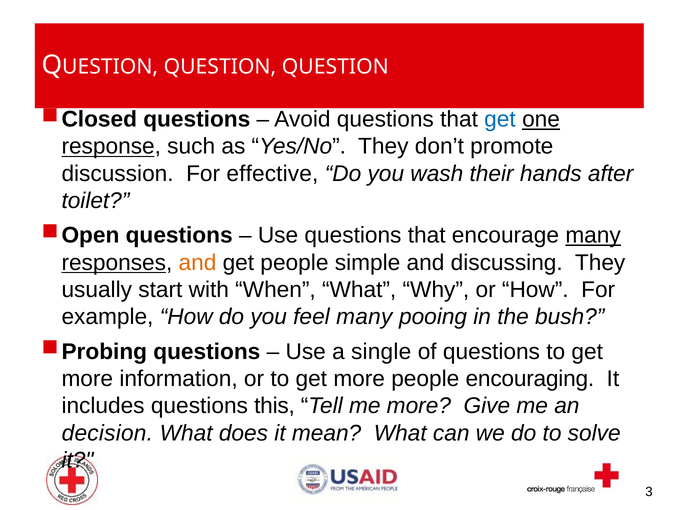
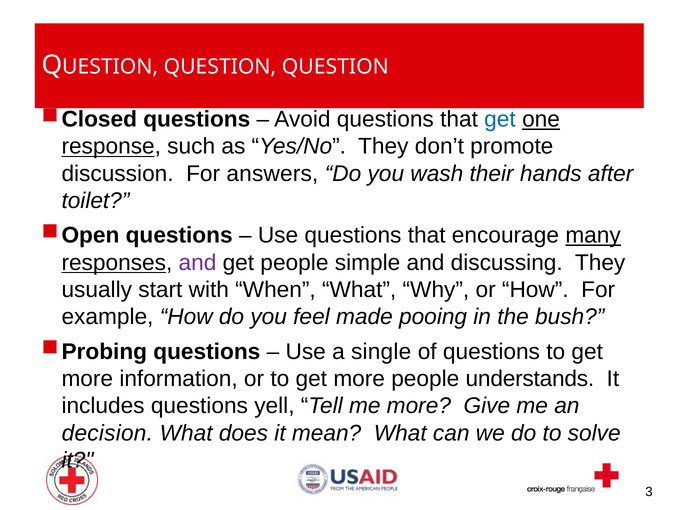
effective: effective -> answers (272, 174)
and colour: orange -> purple (197, 263)
feel many: many -> made (364, 317)
encouraging: encouraging -> understands (530, 379)
this: this -> yell (274, 406)
